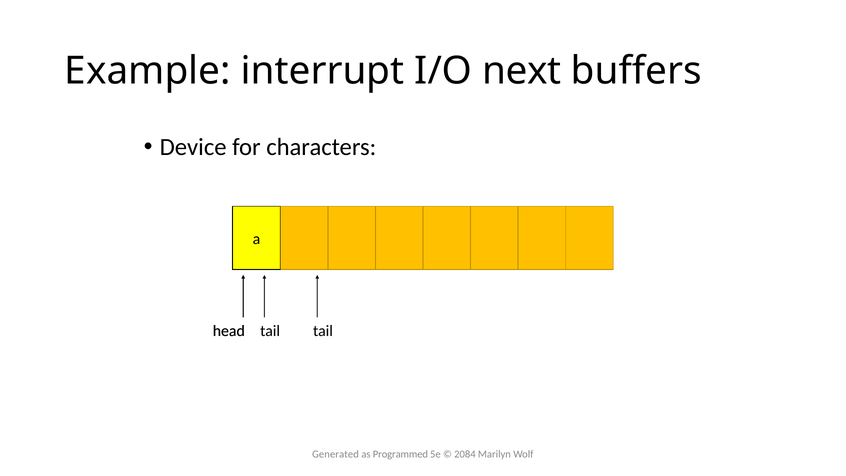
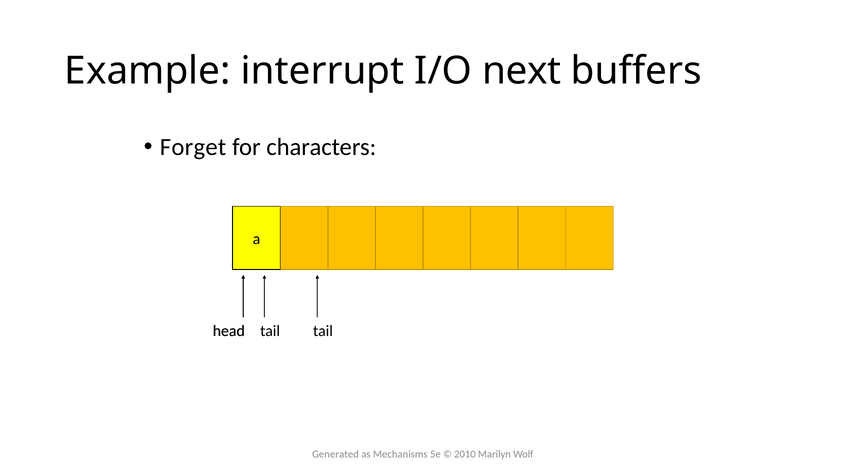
Device: Device -> Forget (193, 147)
Programmed: Programmed -> Mechanisms (400, 454)
2084: 2084 -> 2010 (465, 454)
